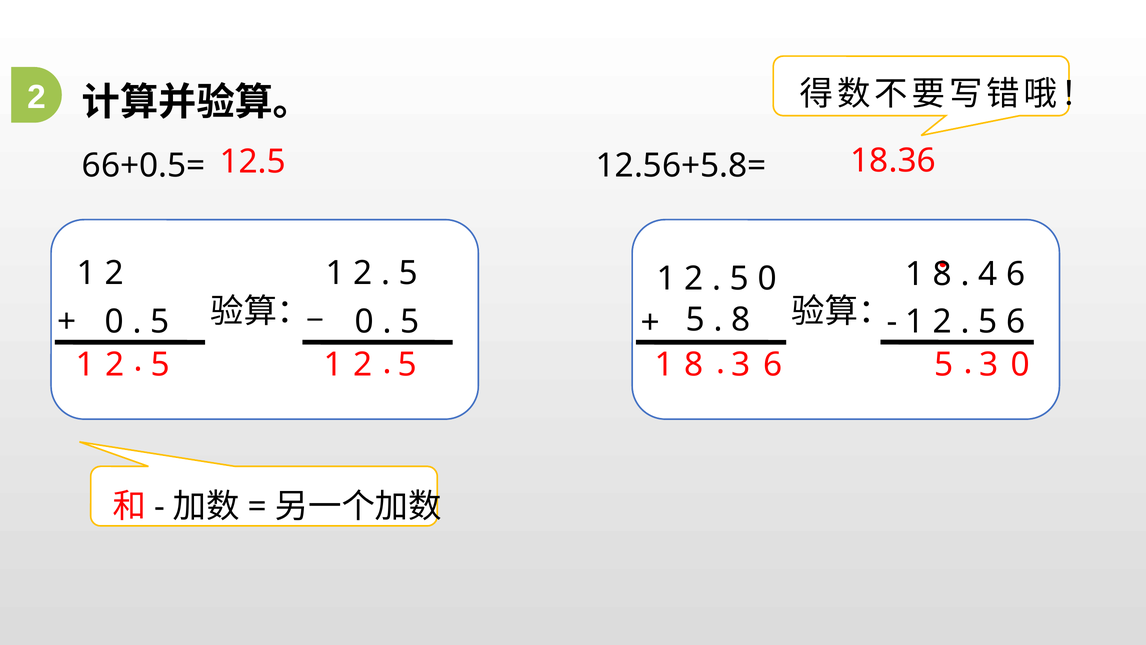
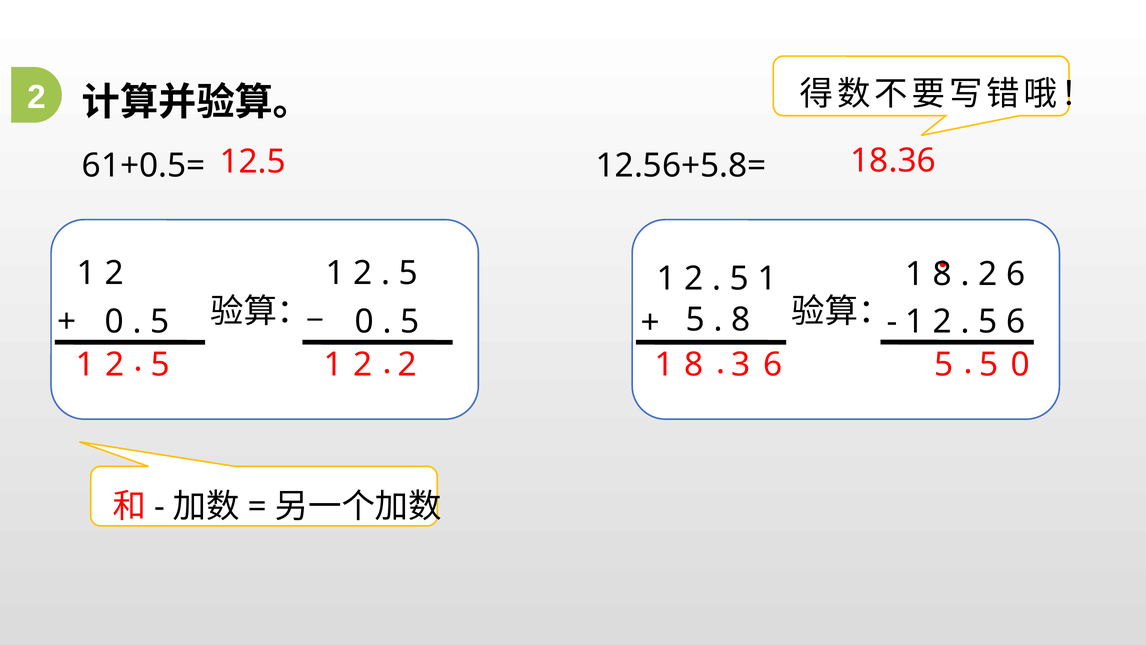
66+0.5=: 66+0.5= -> 61+0.5= (144, 165)
4: 4 -> 2 (988, 274)
0: 0 -> 1 (767, 279)
5: 5 -> 2 (408, 364)
5 3: 3 -> 5 (989, 364)
